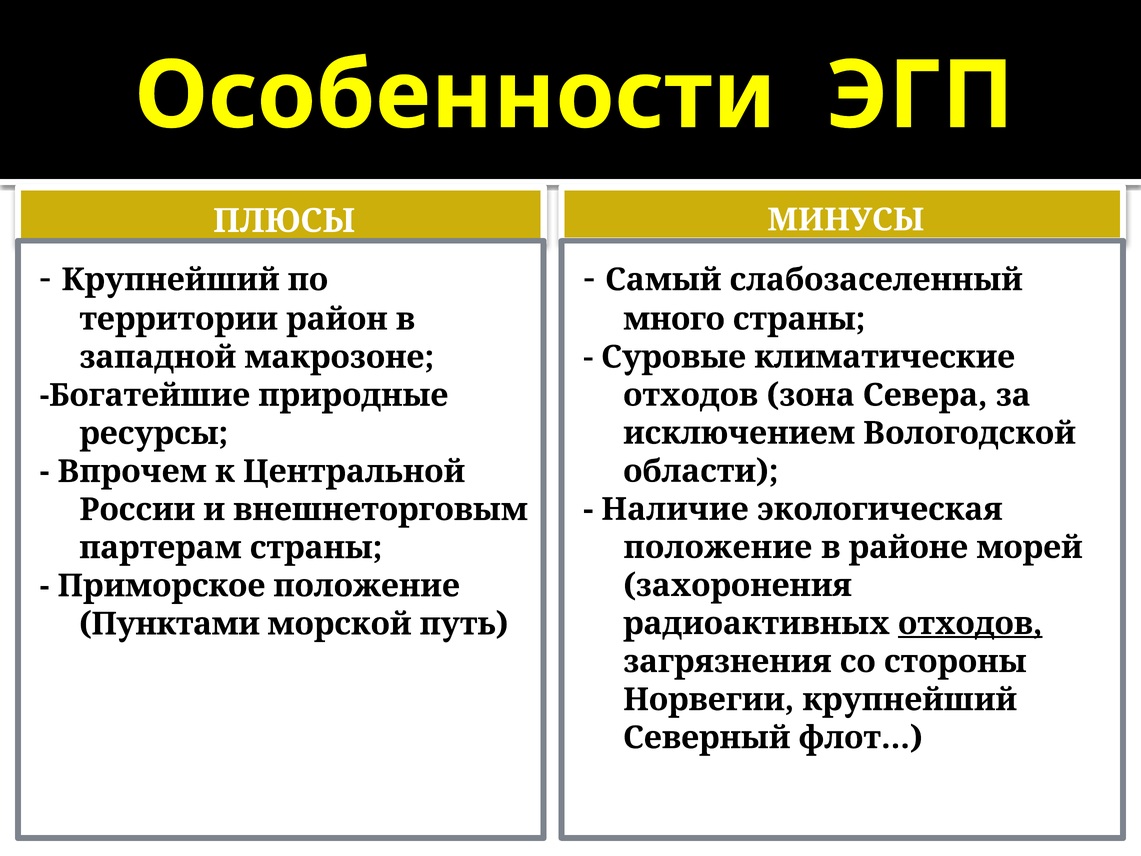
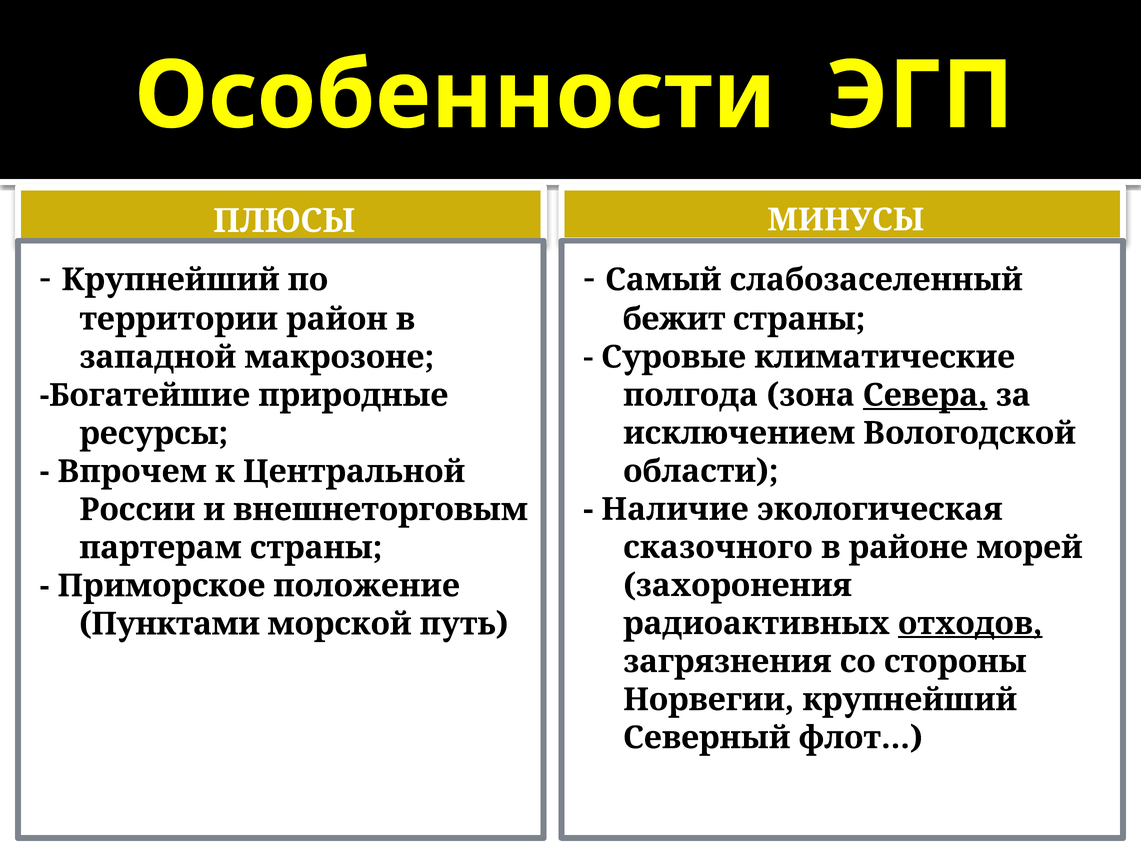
много: много -> бежит (674, 319)
отходов: отходов -> полгода (691, 395)
Севера underline: none -> present (925, 395)
положение: положение -> сказочного (718, 547)
